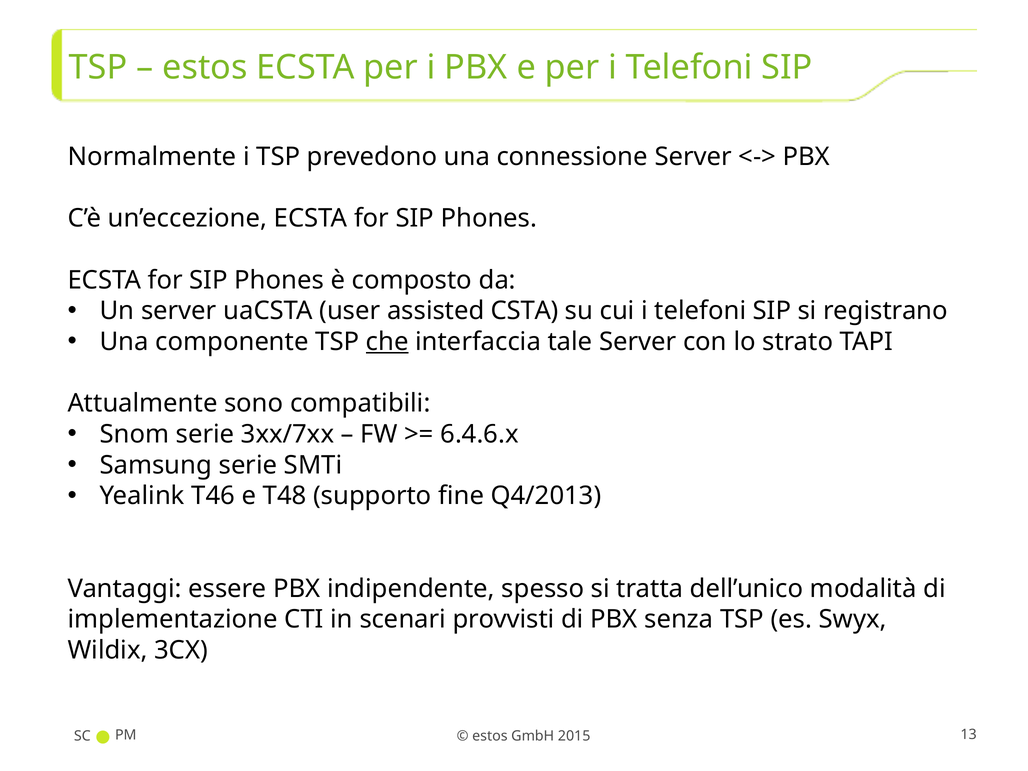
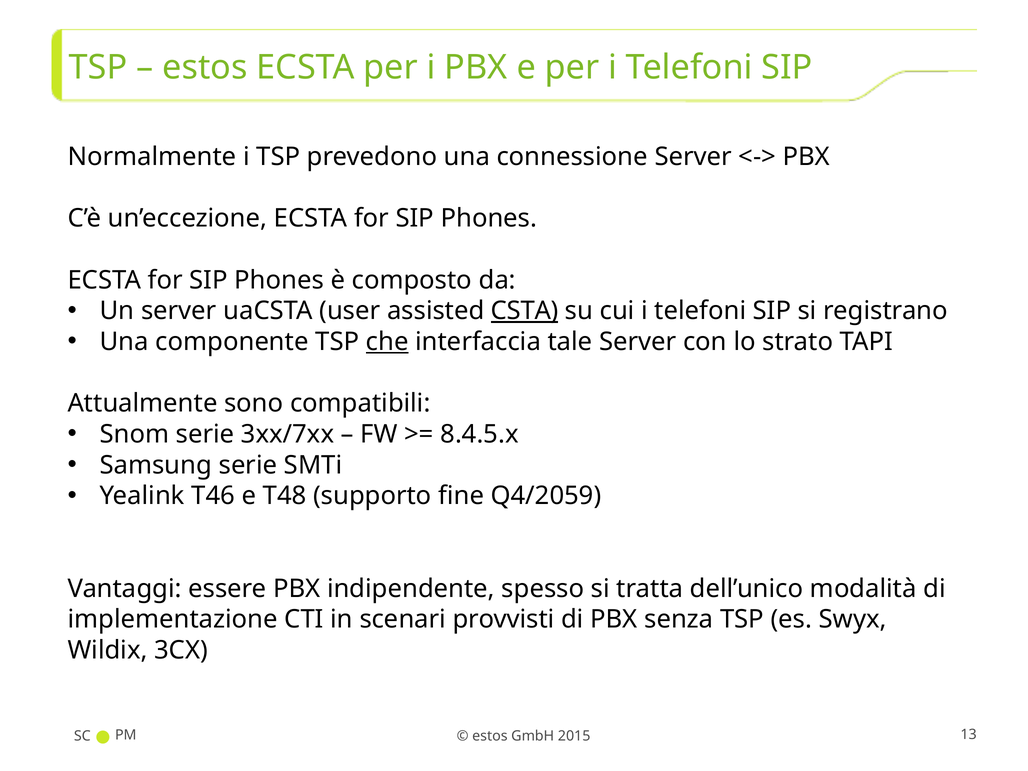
CSTA underline: none -> present (525, 311)
6.4.6.x: 6.4.6.x -> 8.4.5.x (479, 434)
Q4/2013: Q4/2013 -> Q4/2059 (546, 496)
